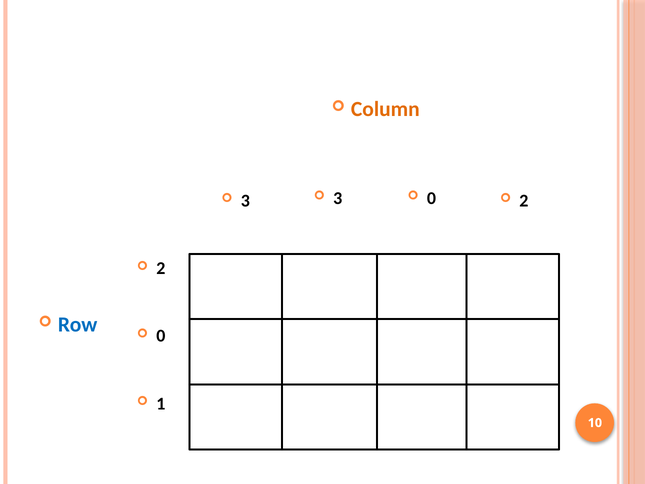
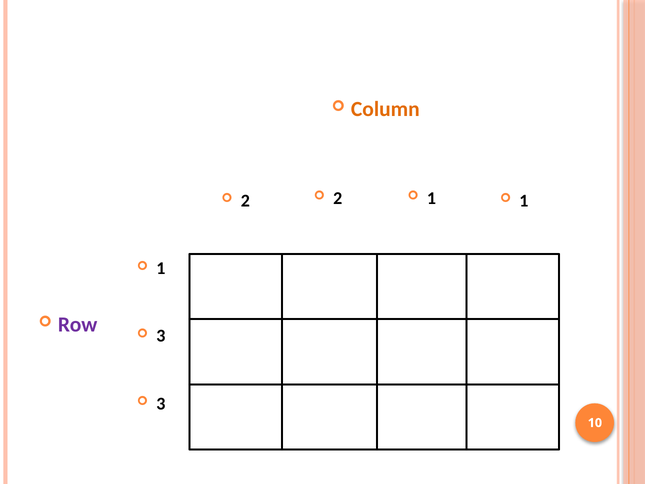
3: 3 -> 2 (245, 201)
3: 3 -> 2 (338, 198)
0: 0 -> 1 (432, 198)
2: 2 -> 1 (524, 201)
2: 2 -> 1 (161, 268)
Row colour: blue -> purple (78, 325)
0: 0 -> 3 (161, 336)
1: 1 -> 3 (161, 403)
